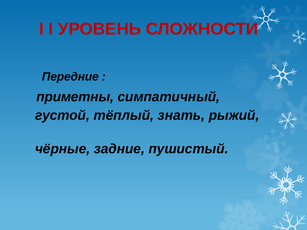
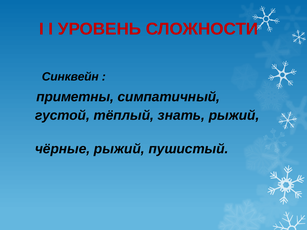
Передние: Передние -> Синквейн (70, 77)
чёрные задние: задние -> рыжий (119, 149)
